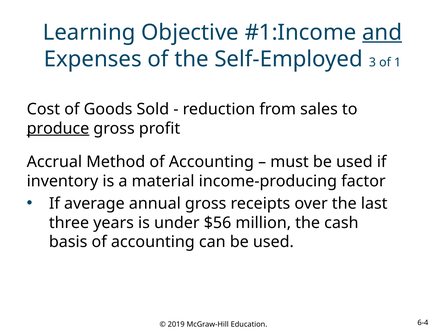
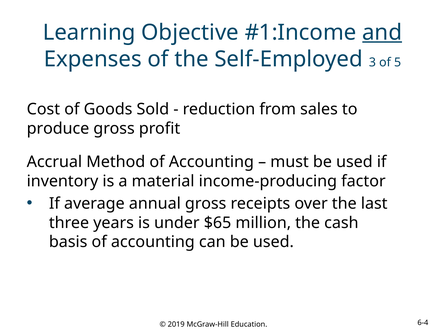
1: 1 -> 5 (398, 63)
produce underline: present -> none (58, 129)
$56: $56 -> $65 (218, 223)
